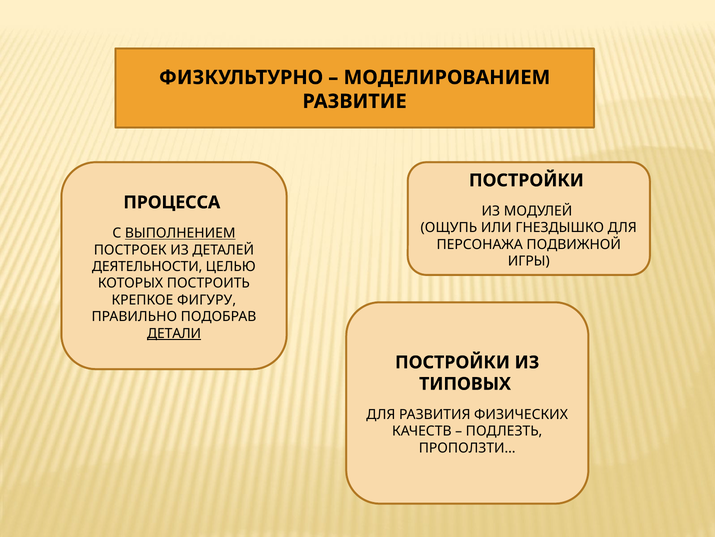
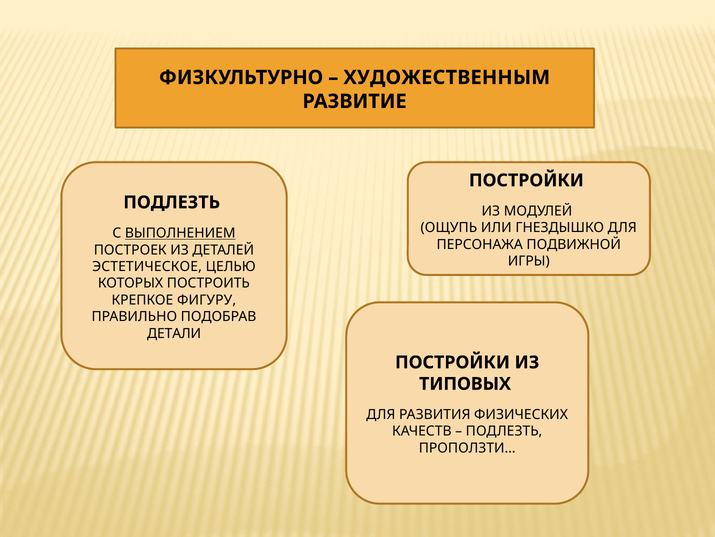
МОДЕЛИРОВАНИЕМ: МОДЕЛИРОВАНИЕМ -> ХУДОЖЕСТВЕННЫМ (447, 77)
ПРОЦЕССА: ПРОЦЕССА -> ПОДЛЕЗТЬ (172, 202)
ДЕЯТЕЛЬНОСТИ: ДЕЯТЕЛЬНОСТИ -> ЭСТЕТИЧЕСКОЕ (147, 266)
ДЕТАЛИ underline: present -> none (174, 333)
